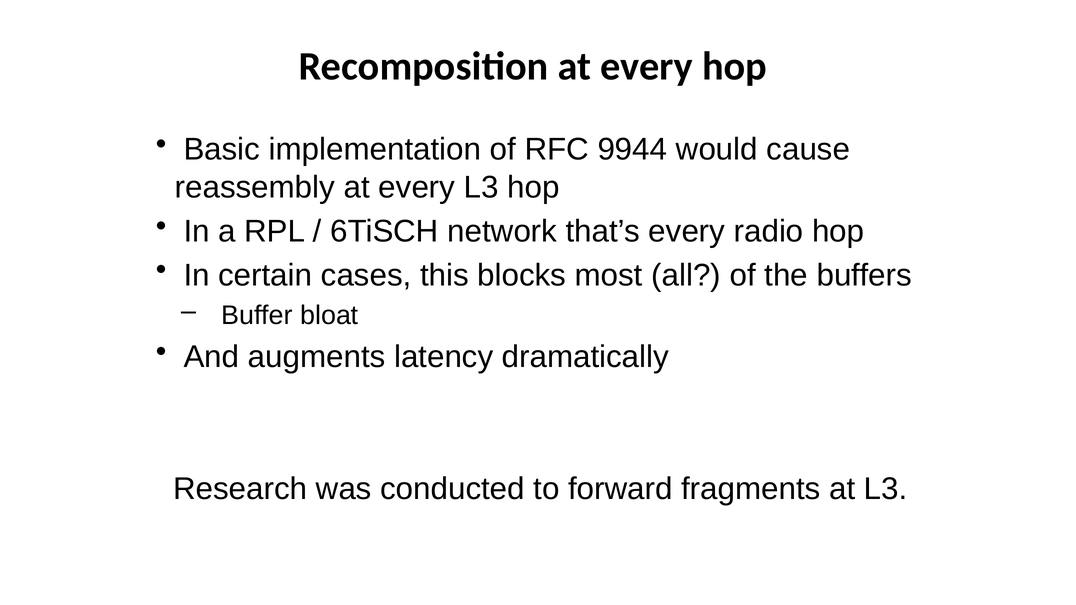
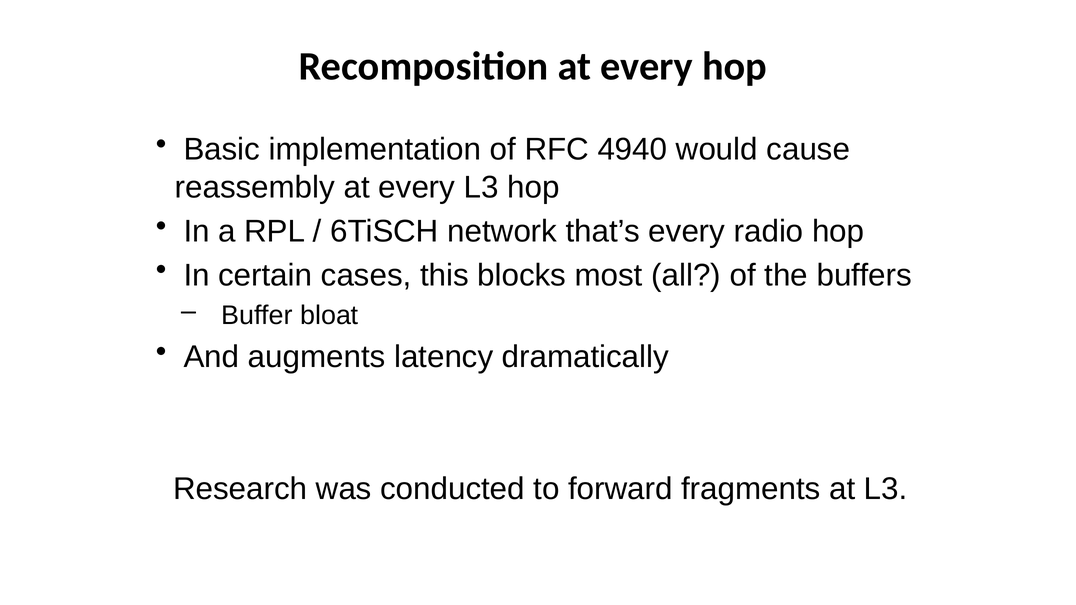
9944: 9944 -> 4940 (632, 150)
